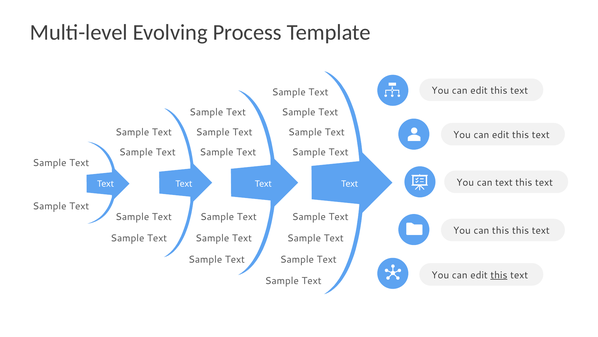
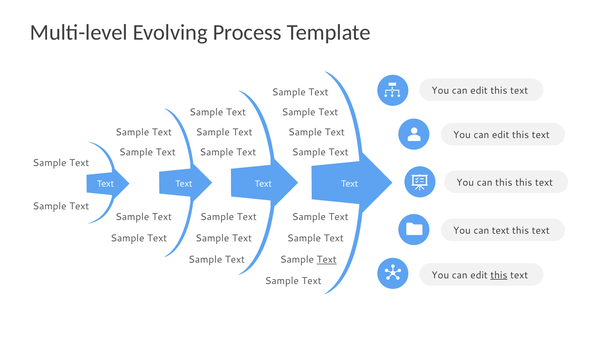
can text: text -> this (504, 182)
can this: this -> text (501, 230)
Text underline: none -> present (327, 259)
